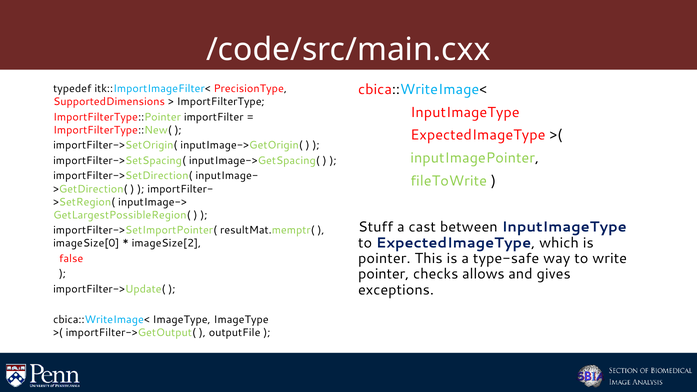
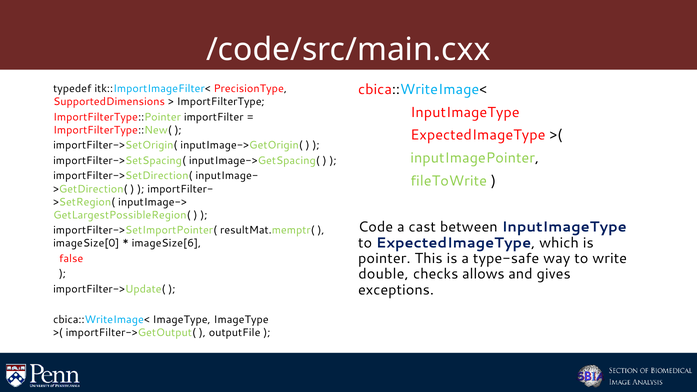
Stuff: Stuff -> Code (376, 227)
imageSize[2: imageSize[2 -> imageSize[6 (166, 243)
pointer: pointer -> double (384, 274)
